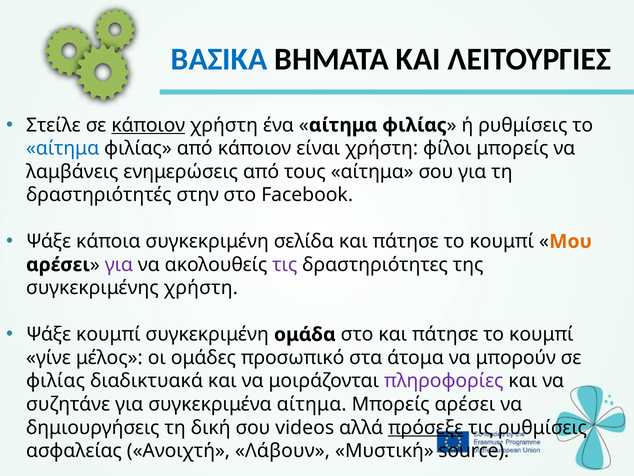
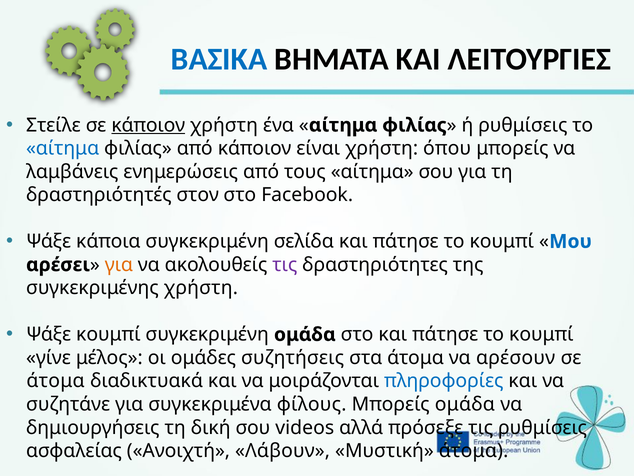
φίλοι: φίλοι -> όπου (447, 148)
στην: στην -> στον (198, 195)
Μου colour: orange -> blue (571, 241)
για colour: purple -> orange (119, 265)
προσωπικό: προσωπικό -> συζητήσεις (293, 357)
μπορούν: μπορούν -> αρέσουν (516, 357)
φιλίας: φιλίας -> άτομα (56, 381)
πληροφορίες colour: purple -> blue (444, 381)
συγκεκριμένα αίτημα: αίτημα -> φίλους (312, 404)
Μπορείς αρέσει: αρέσει -> ομάδα (465, 404)
πρόσεξε underline: present -> none (426, 427)
Μυστική source: source -> άτομα (474, 450)
